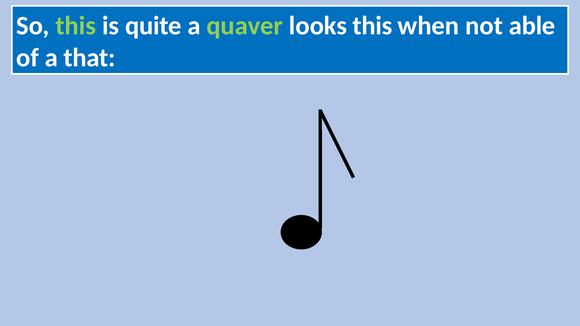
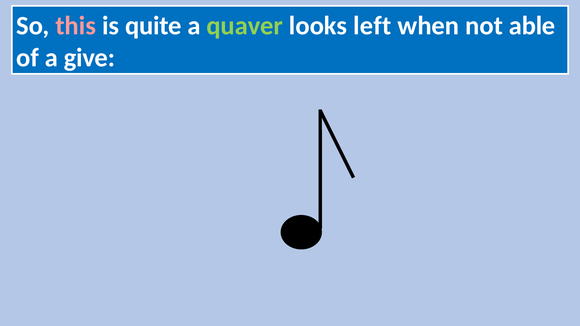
this colour: light green -> pink (76, 26)
looks this: this -> left (372, 26)
that: that -> give (89, 58)
